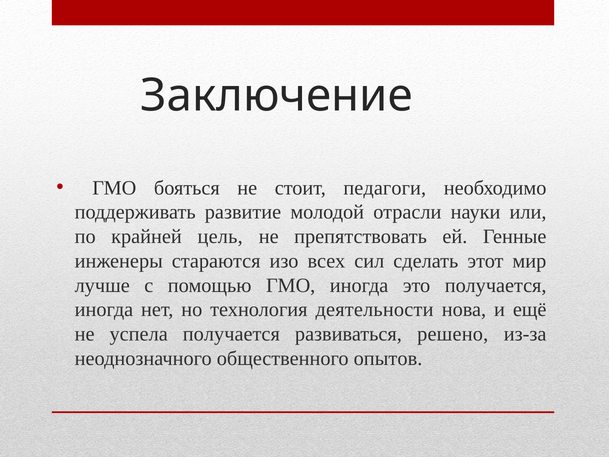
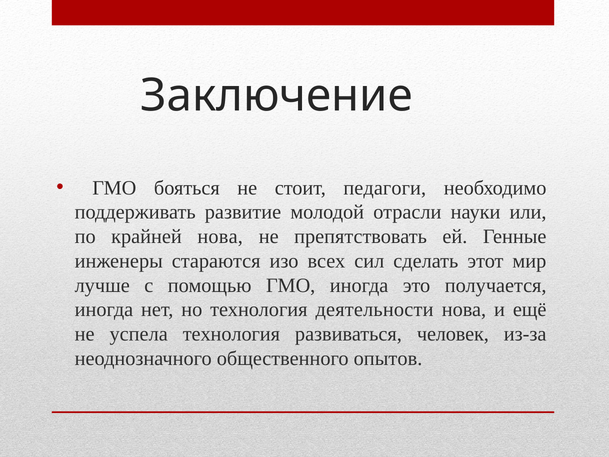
крайней цель: цель -> нова (220, 236)
успела получается: получается -> технология (231, 334)
решено: решено -> человек (453, 334)
